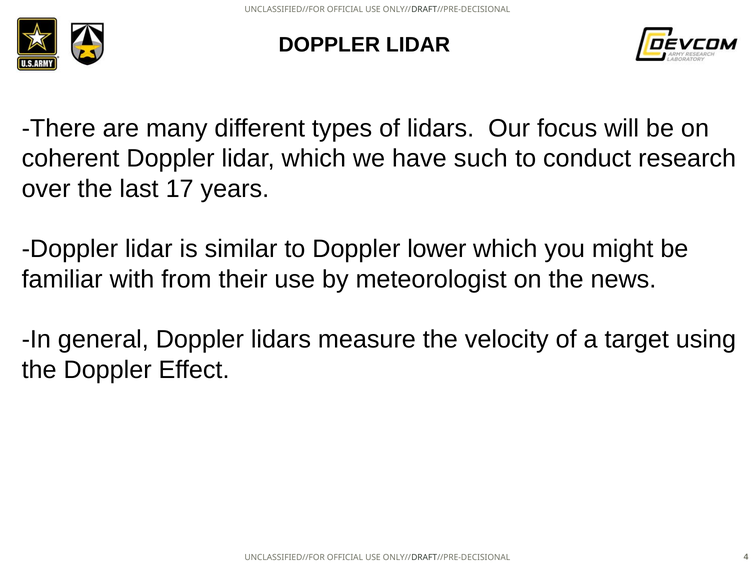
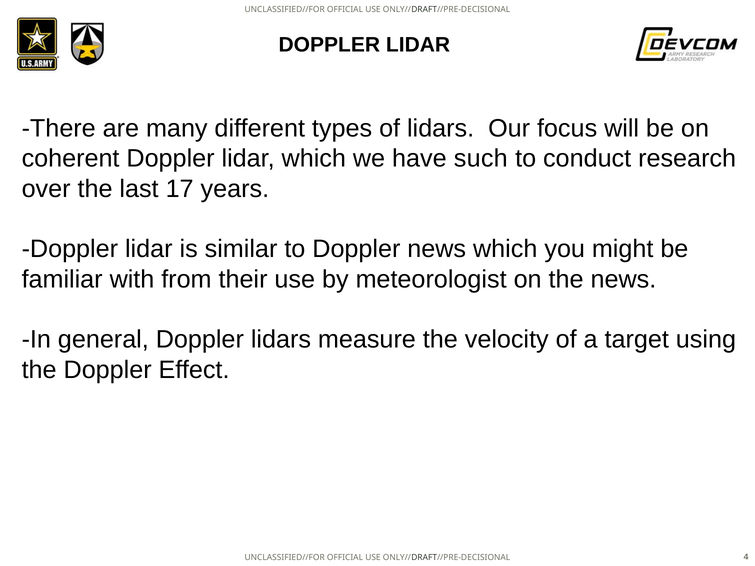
Doppler lower: lower -> news (437, 249)
